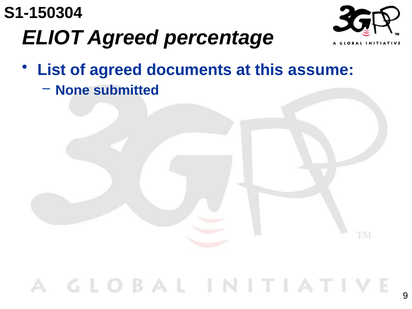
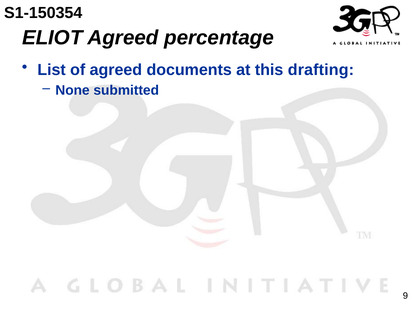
S1-150304: S1-150304 -> S1-150354 (43, 13)
assume: assume -> drafting (321, 70)
